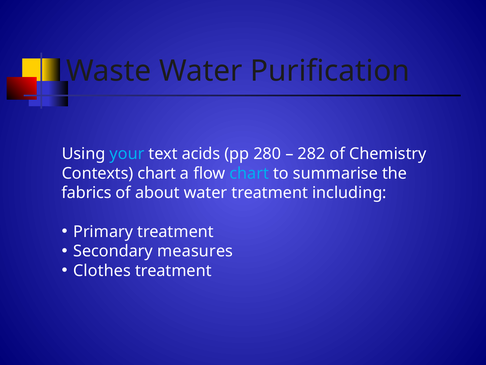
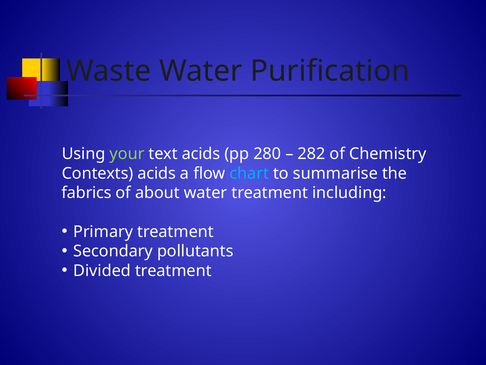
your colour: light blue -> light green (127, 154)
Contexts chart: chart -> acids (157, 173)
measures: measures -> pollutants (195, 251)
Clothes: Clothes -> Divided (102, 270)
